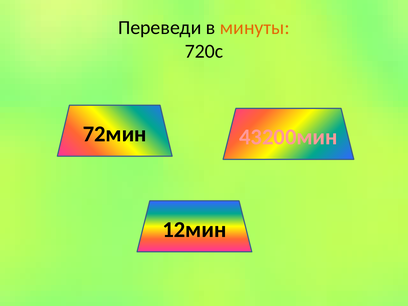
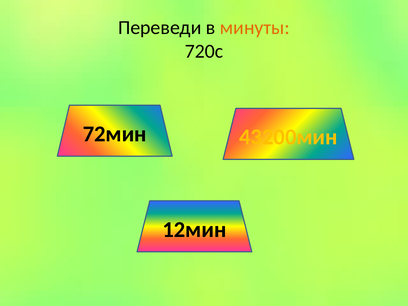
43200мин colour: pink -> yellow (288, 137)
